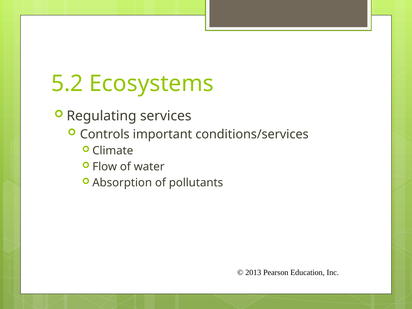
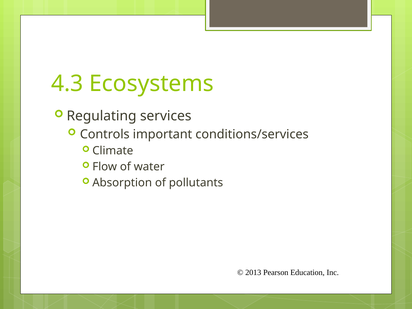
5.2: 5.2 -> 4.3 (67, 84)
